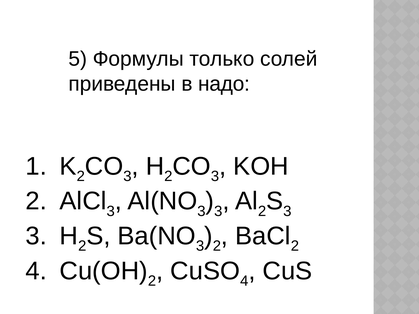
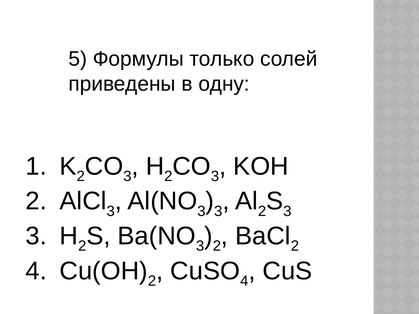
надо: надо -> одну (224, 84)
